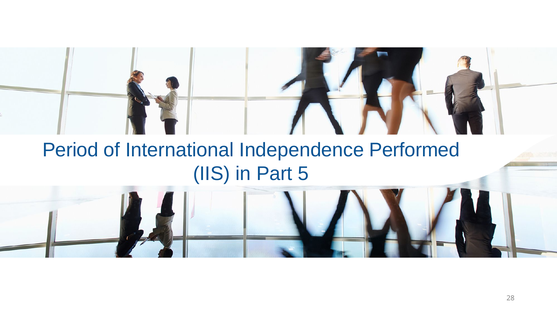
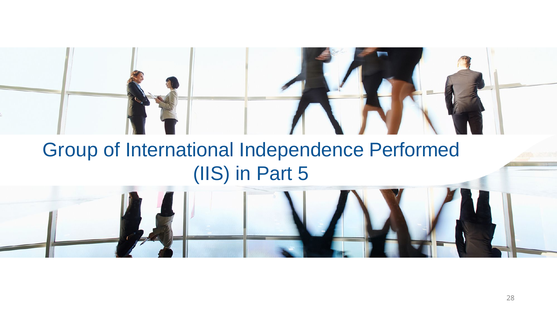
Period: Period -> Group (70, 150)
